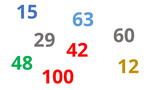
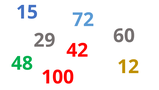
63: 63 -> 72 (83, 20)
